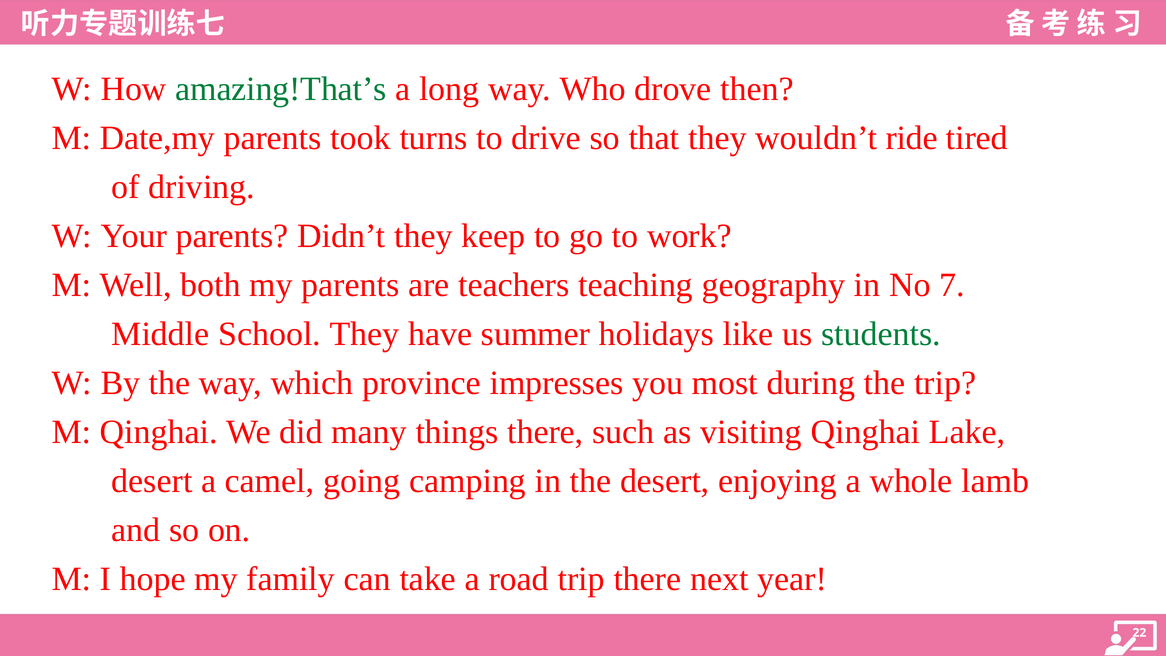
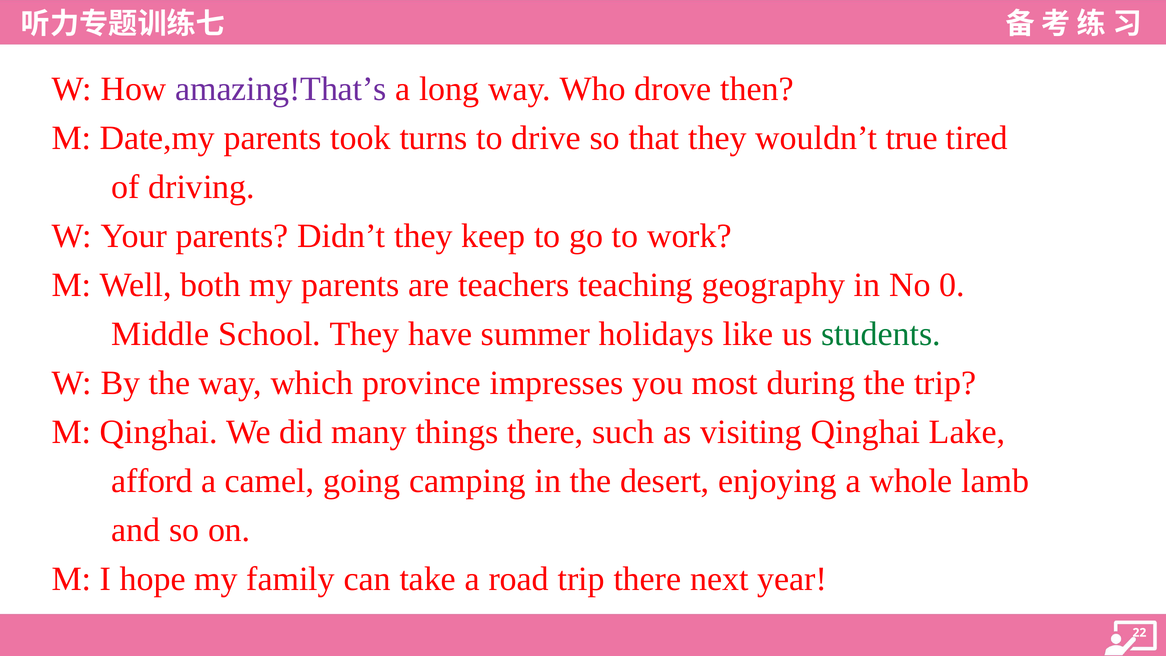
amazing!That’s colour: green -> purple (281, 89)
ride: ride -> true (912, 138)
7: 7 -> 0 (952, 285)
desert: desert -> afford (152, 481)
